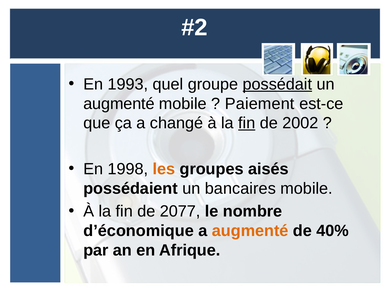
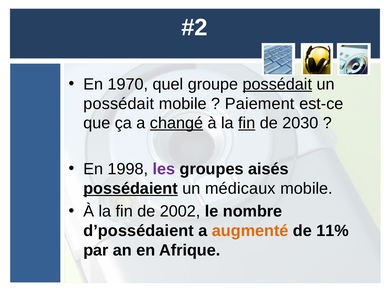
1993: 1993 -> 1970 (128, 84)
augmenté: augmenté -> possédait (119, 104)
changé underline: none -> present (176, 123)
2002: 2002 -> 2030 (300, 123)
les colour: orange -> purple (164, 169)
possédaient underline: none -> present (131, 188)
bancaires: bancaires -> médicaux (240, 188)
2077: 2077 -> 2002 (180, 211)
d’économique: d’économique -> d’possédaient (139, 231)
40%: 40% -> 11% (333, 231)
